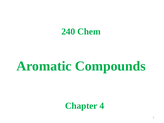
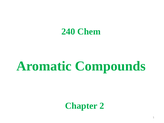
4: 4 -> 2 (102, 106)
